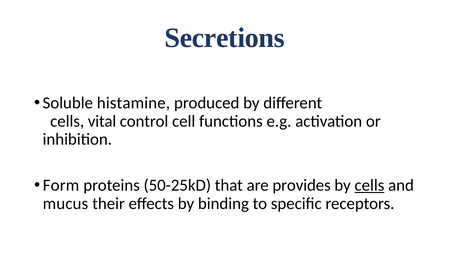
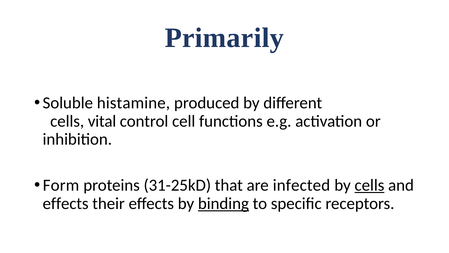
Secretions: Secretions -> Primarily (224, 38)
50-25kD: 50-25kD -> 31-25kD (177, 185)
provides: provides -> infected (301, 185)
mucus: mucus -> effects (66, 203)
binding underline: none -> present (223, 203)
